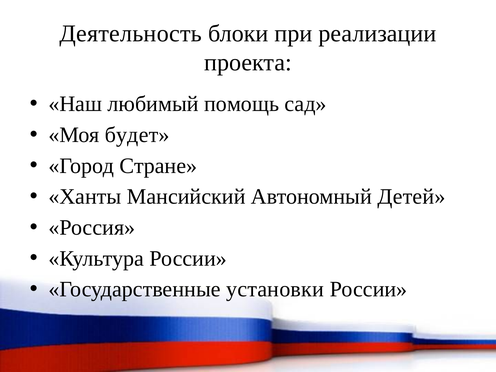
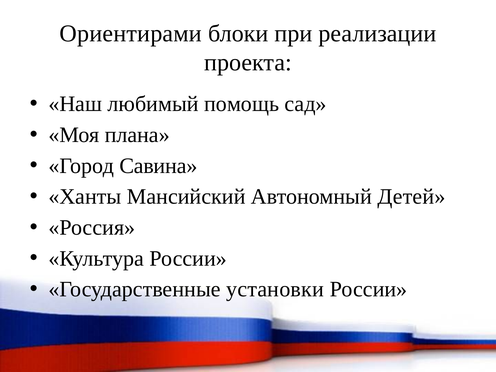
Деятельность: Деятельность -> Ориентирами (131, 34)
будет: будет -> плана (137, 135)
Стране: Стране -> Савина (158, 166)
